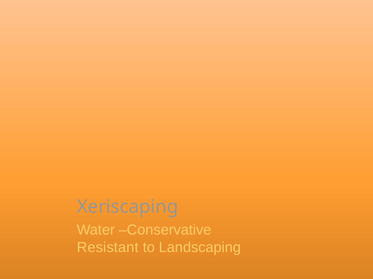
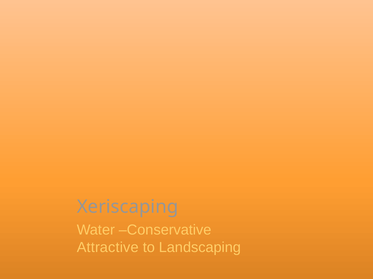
Resistant: Resistant -> Attractive (108, 248)
